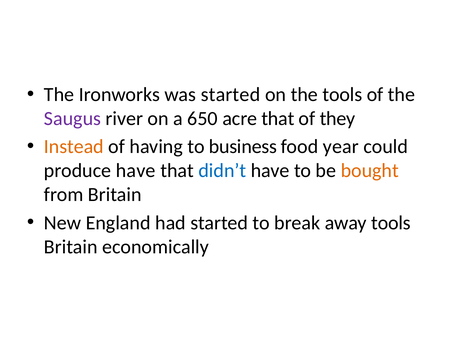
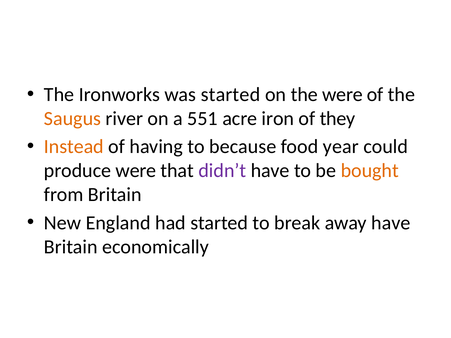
the tools: tools -> were (342, 95)
Saugus colour: purple -> orange (73, 119)
650: 650 -> 551 (203, 119)
acre that: that -> iron (278, 119)
business: business -> because (243, 147)
produce have: have -> were (136, 171)
didn’t colour: blue -> purple (222, 171)
away tools: tools -> have (391, 223)
